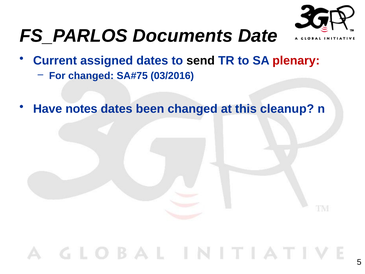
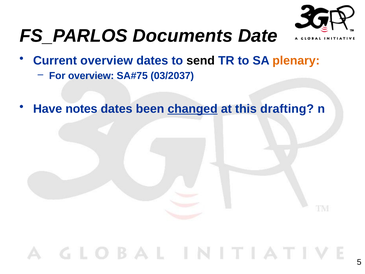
Current assigned: assigned -> overview (107, 61)
plenary colour: red -> orange (296, 61)
For changed: changed -> overview (91, 76)
03/2016: 03/2016 -> 03/2037 (172, 76)
changed underline: none -> present (193, 109)
cleanup: cleanup -> drafting (287, 109)
